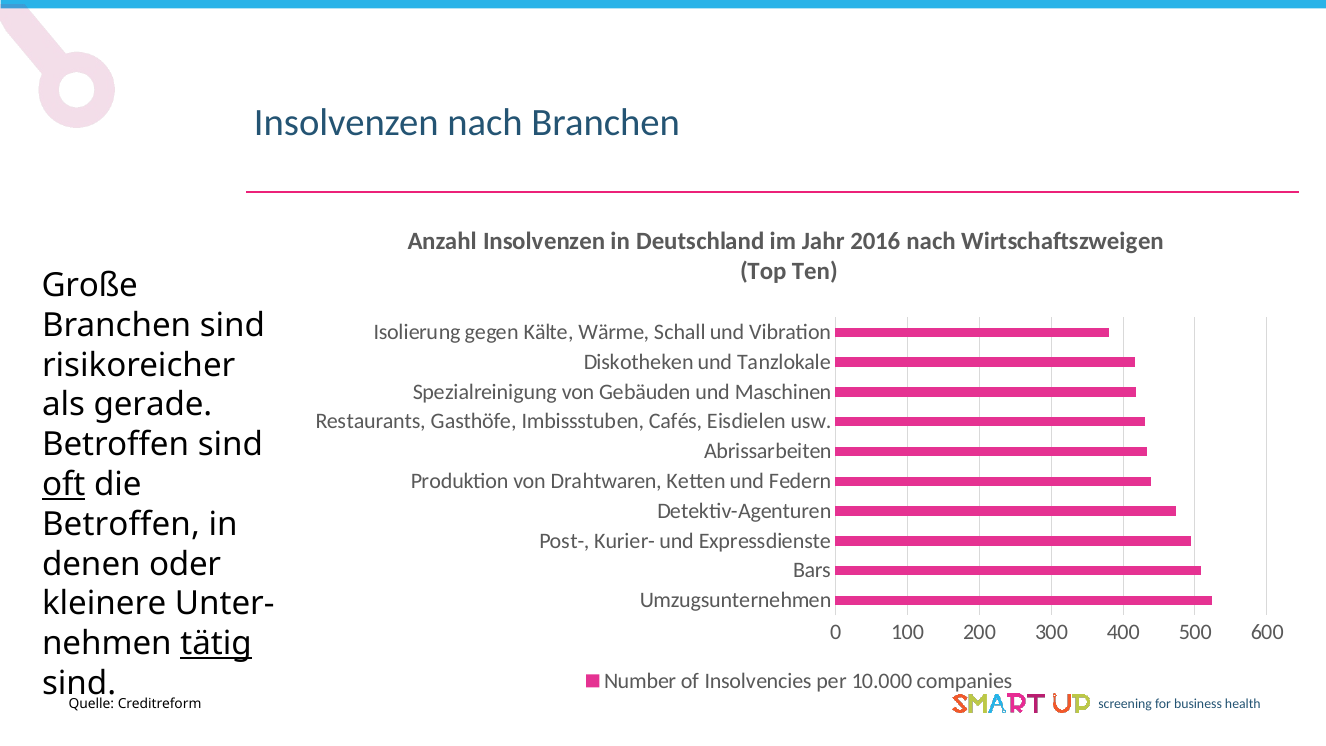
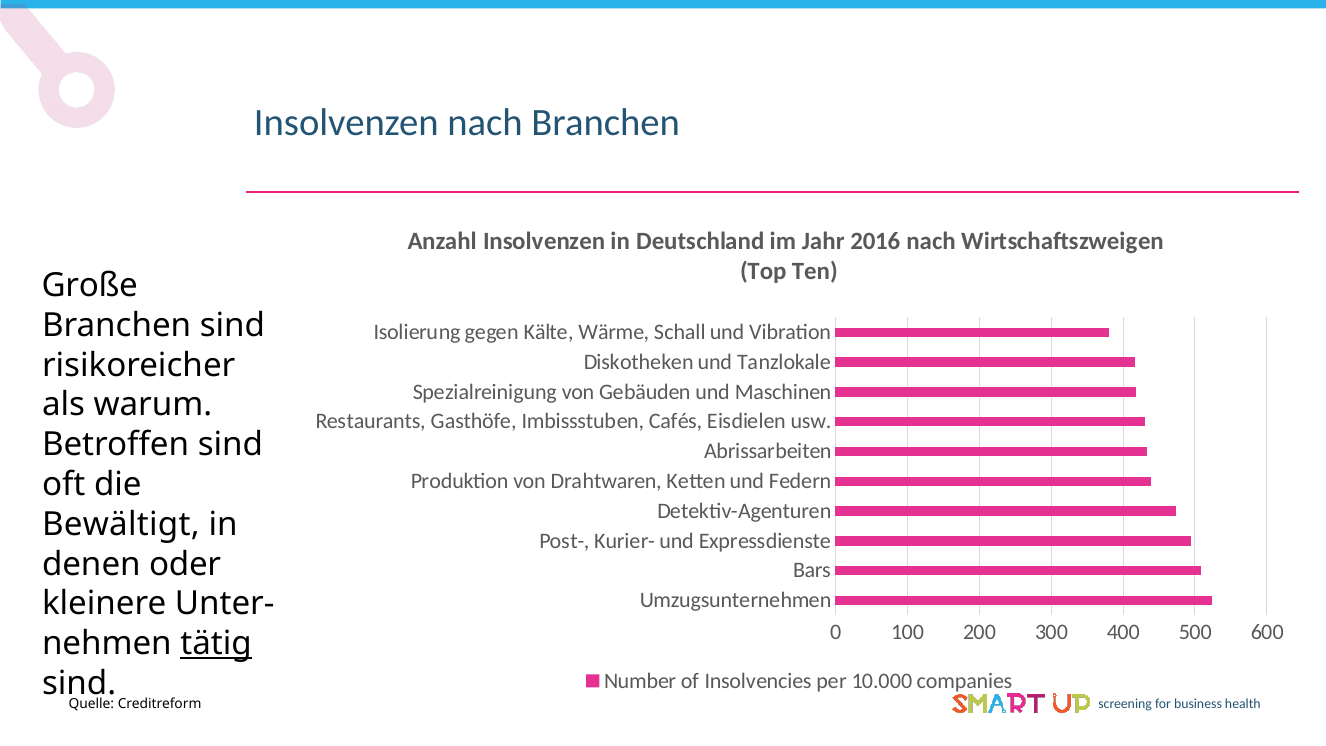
gerade: gerade -> warum (153, 405)
oft underline: present -> none (64, 485)
Betroffen: Betroffen -> Bewältigt (121, 524)
